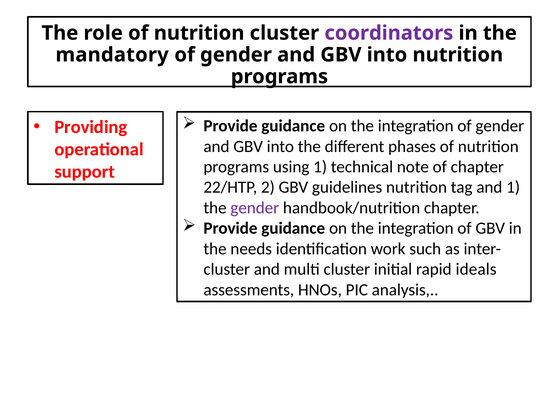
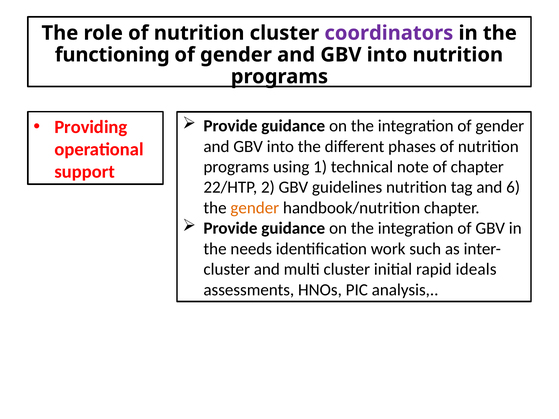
mandatory: mandatory -> functioning (112, 55)
and 1: 1 -> 6 (513, 187)
gender colour: purple -> orange (255, 208)
